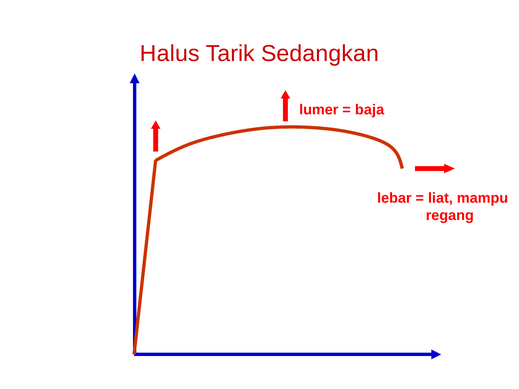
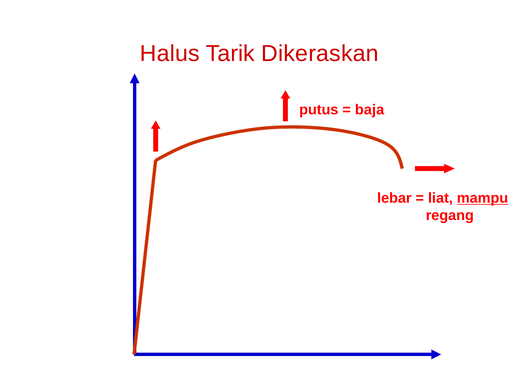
Sedangkan: Sedangkan -> Dikeraskan (320, 53)
lumer: lumer -> putus (319, 110)
mampu underline: none -> present (483, 198)
